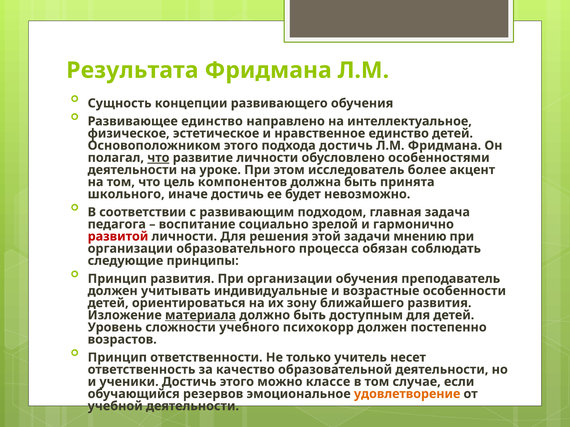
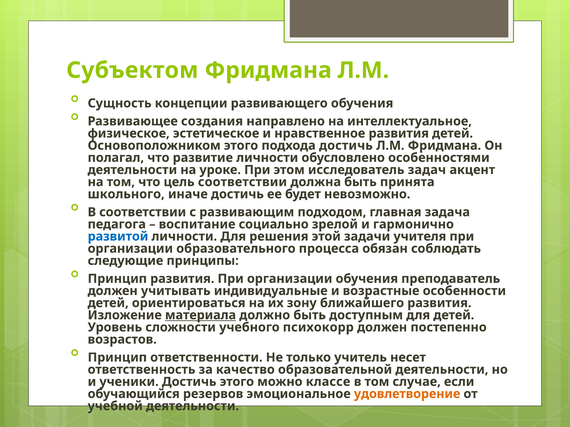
Результата: Результата -> Субъектом (132, 70)
Развивающее единство: единство -> создания (212, 121)
нравственное единство: единство -> развития (399, 134)
что underline: present -> none (158, 158)
более: более -> задач (427, 170)
цель компонентов: компонентов -> соответствии (242, 182)
развитой colour: red -> blue (118, 237)
мнению: мнению -> учителя (420, 237)
